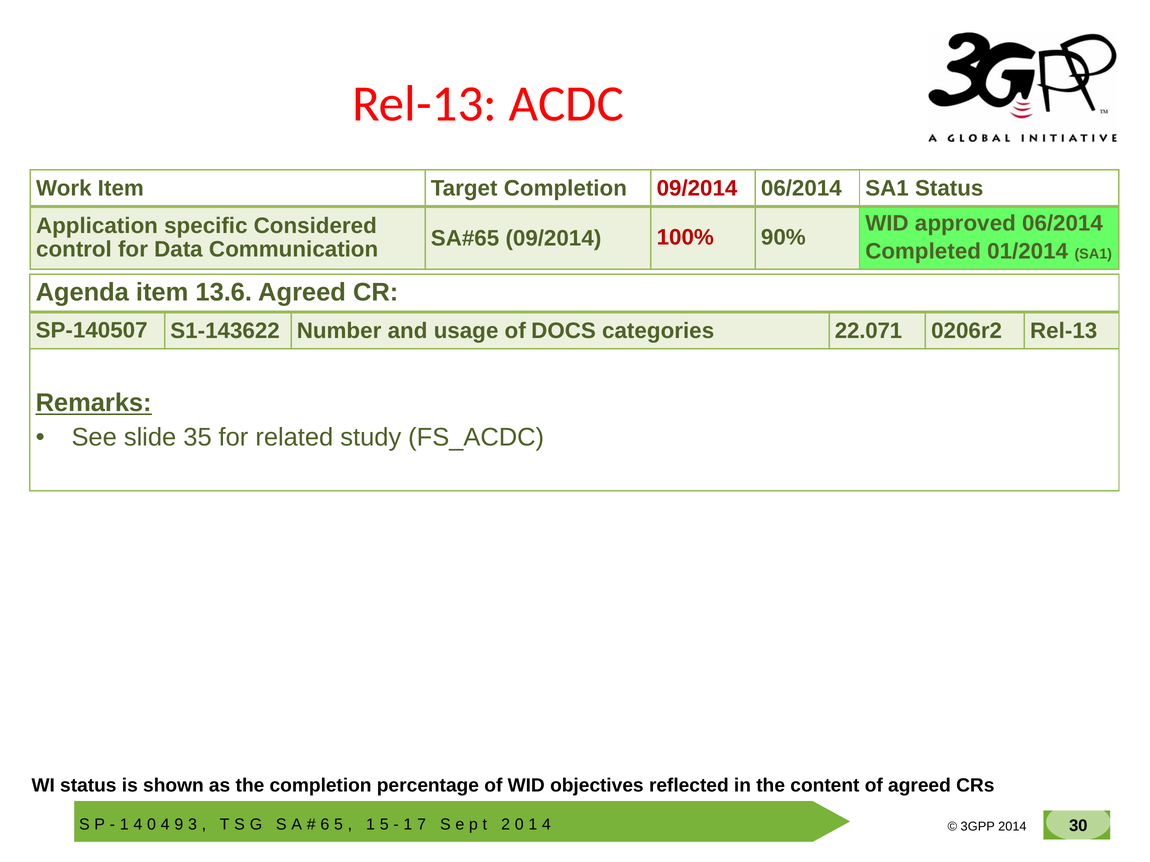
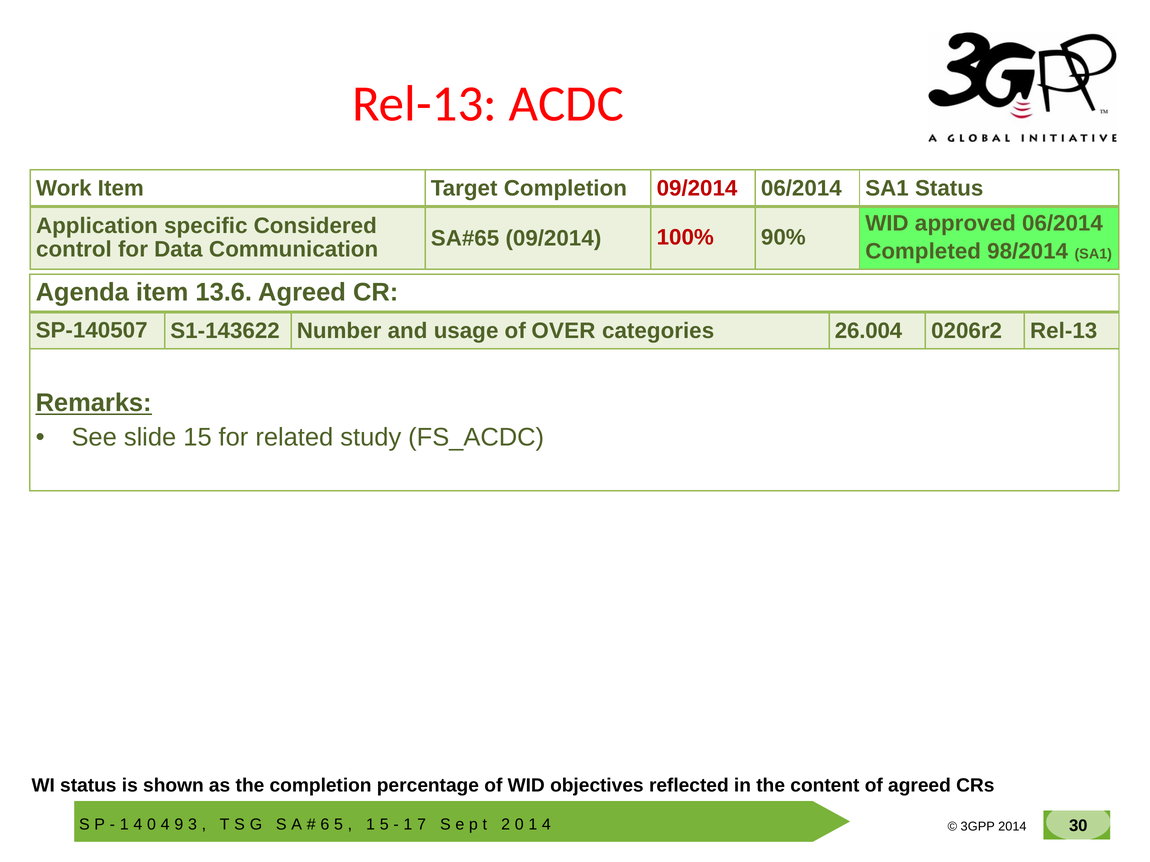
01/2014: 01/2014 -> 98/2014 (1028, 252)
DOCS: DOCS -> OVER (563, 331)
22.071: 22.071 -> 26.004 (869, 331)
35: 35 -> 15 (198, 437)
